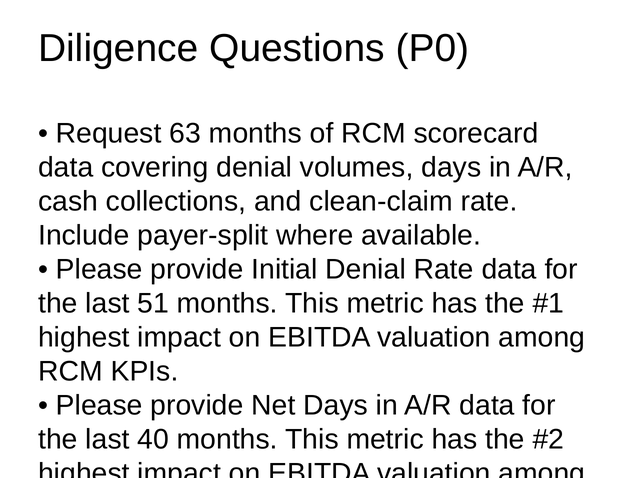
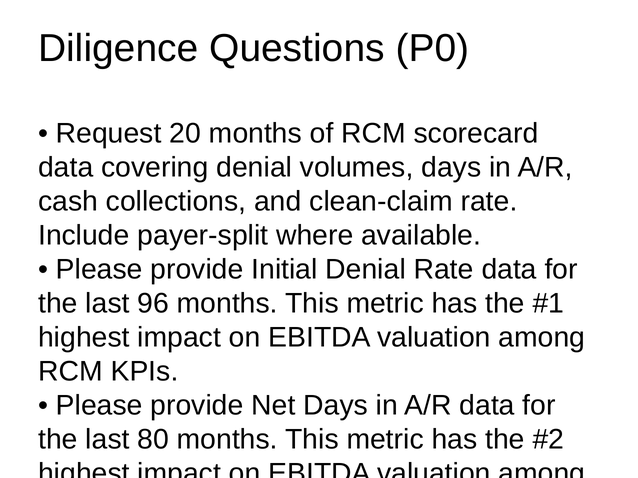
63: 63 -> 20 (185, 134)
51: 51 -> 96 (153, 304)
40: 40 -> 80 (153, 440)
